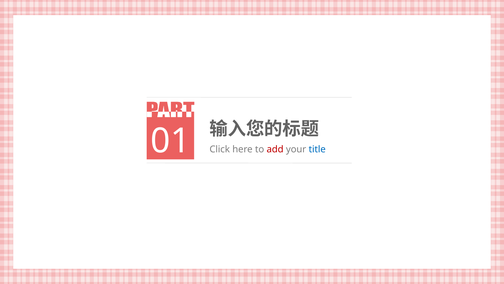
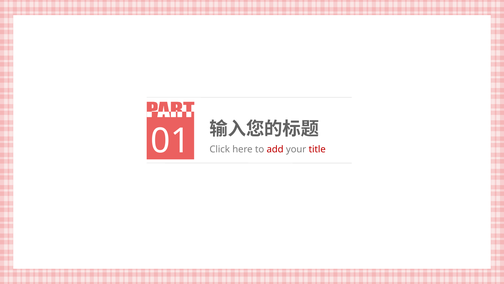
title colour: blue -> red (317, 149)
